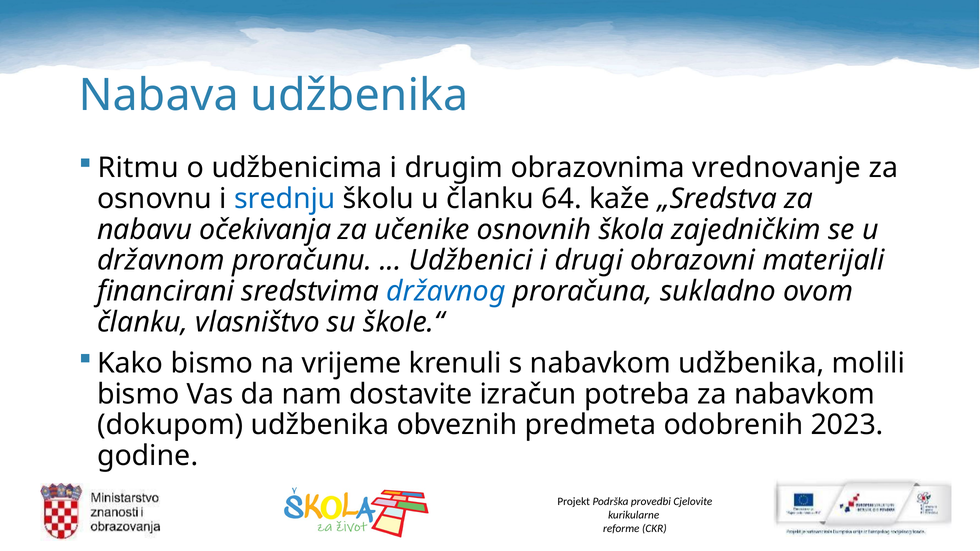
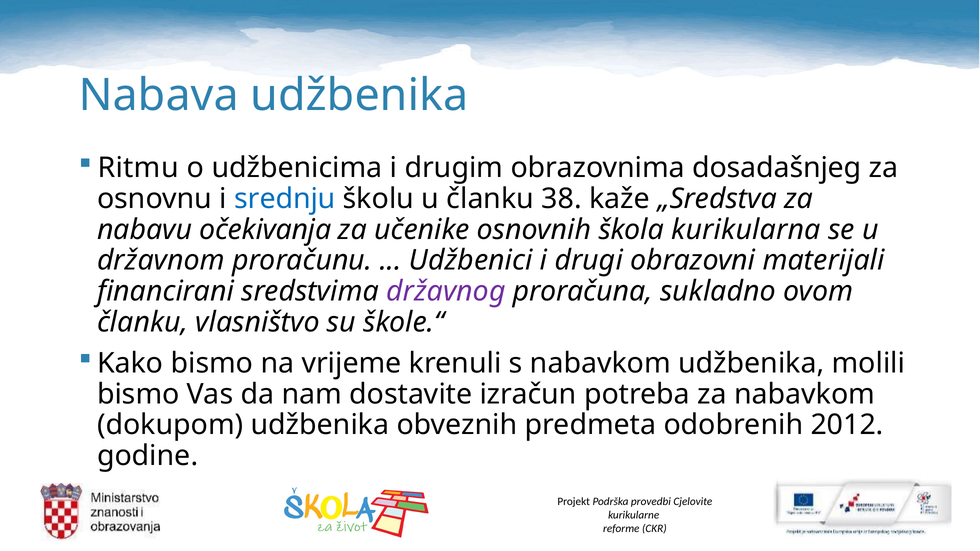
vrednovanje: vrednovanje -> dosadašnjeg (777, 168)
64: 64 -> 38 (562, 199)
zajedničkim: zajedničkim -> kurikularna (746, 230)
državnog colour: blue -> purple (446, 292)
2023: 2023 -> 2012 (847, 425)
